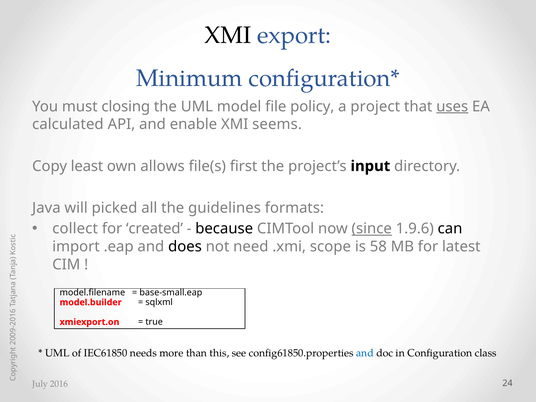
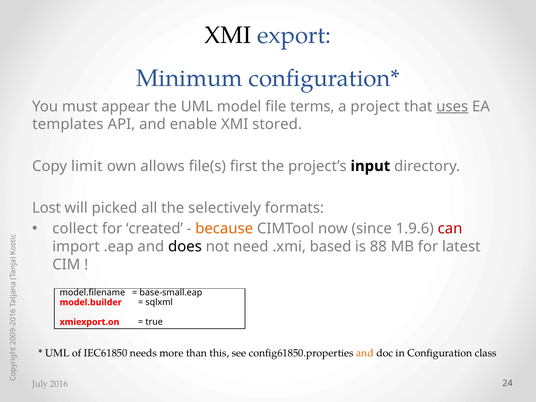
closing: closing -> appear (126, 106)
policy: policy -> terms (312, 106)
calculated: calculated -> templates (68, 124)
seems: seems -> stored (277, 124)
least: least -> limit (87, 166)
Java: Java -> Lost (46, 208)
guidelines: guidelines -> selectively (224, 208)
because colour: black -> orange (224, 229)
since underline: present -> none (372, 229)
can colour: black -> red (450, 229)
scope: scope -> based (331, 247)
58: 58 -> 88 (378, 247)
and colour: blue -> orange (365, 353)
